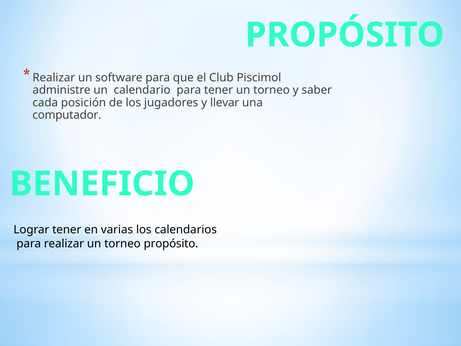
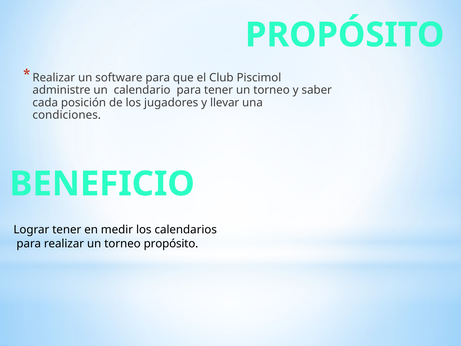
computador: computador -> condiciones (67, 115)
varias: varias -> medir (117, 230)
